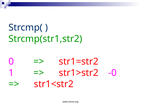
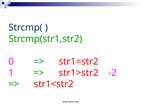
-0: -0 -> -2 (112, 73)
